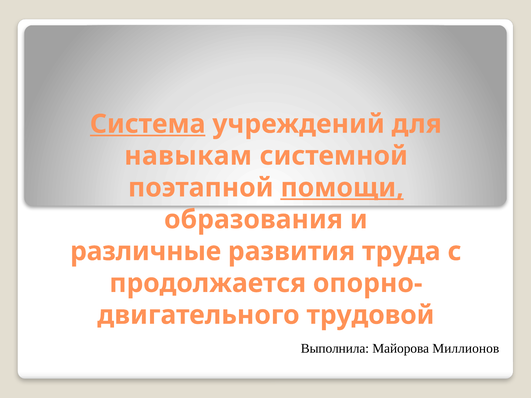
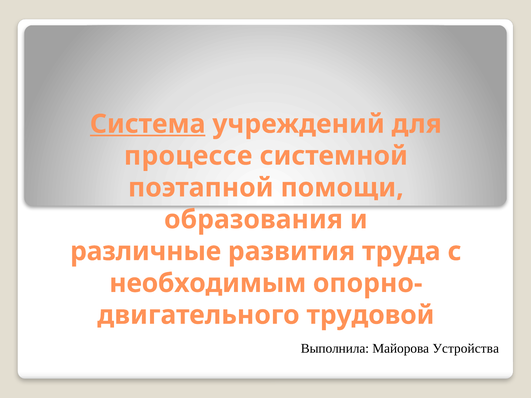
навыкам: навыкам -> процессе (188, 156)
помощи underline: present -> none (342, 188)
продолжается: продолжается -> необходимым (208, 283)
Миллионов: Миллионов -> Устройства (466, 349)
